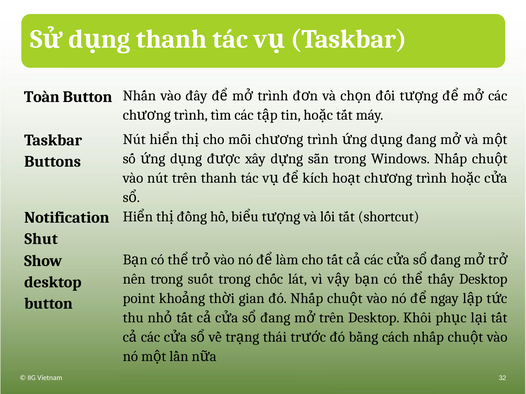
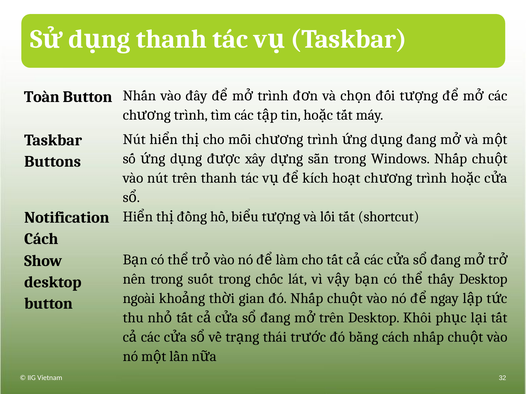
Shut: Shut -> Cách (41, 239)
point: point -> ngoài (139, 299)
